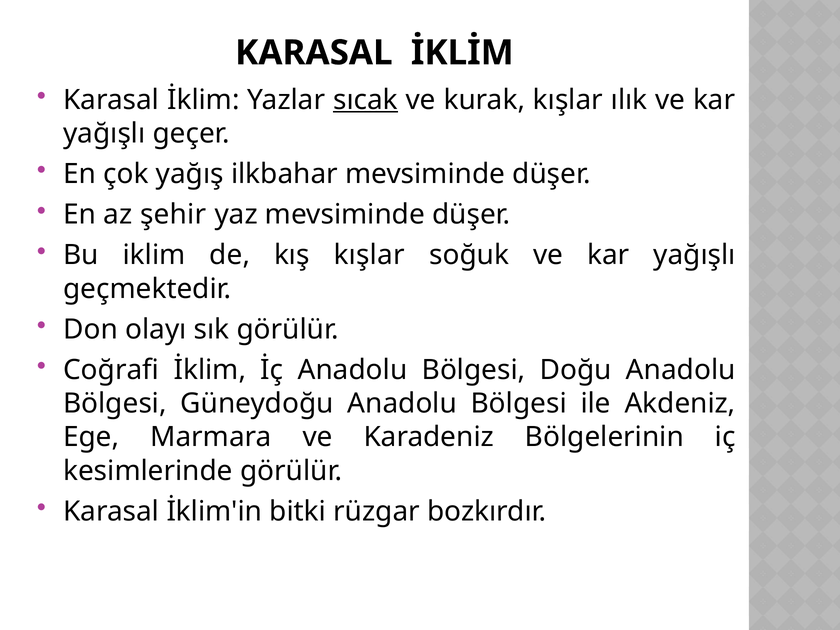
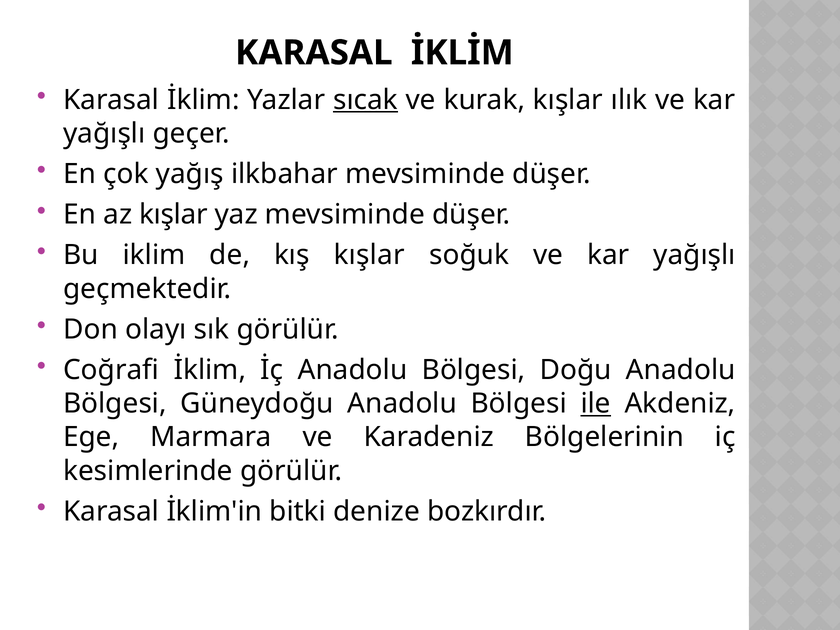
az şehir: şehir -> kışlar (174, 215)
ile underline: none -> present (596, 404)
rüzgar: rüzgar -> denize (377, 511)
